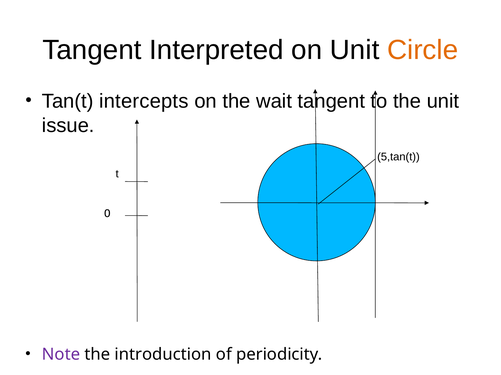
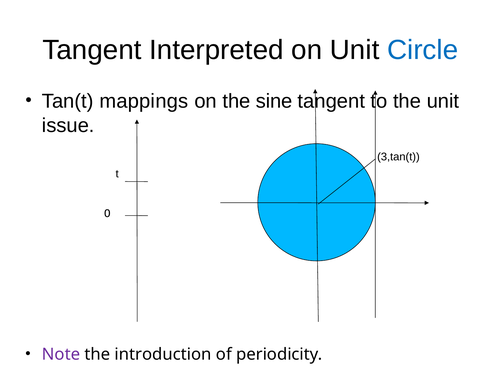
Circle colour: orange -> blue (423, 50)
intercepts: intercepts -> mappings (144, 101)
wait: wait -> sine (274, 101)
5,tan(t: 5,tan(t -> 3,tan(t (398, 157)
